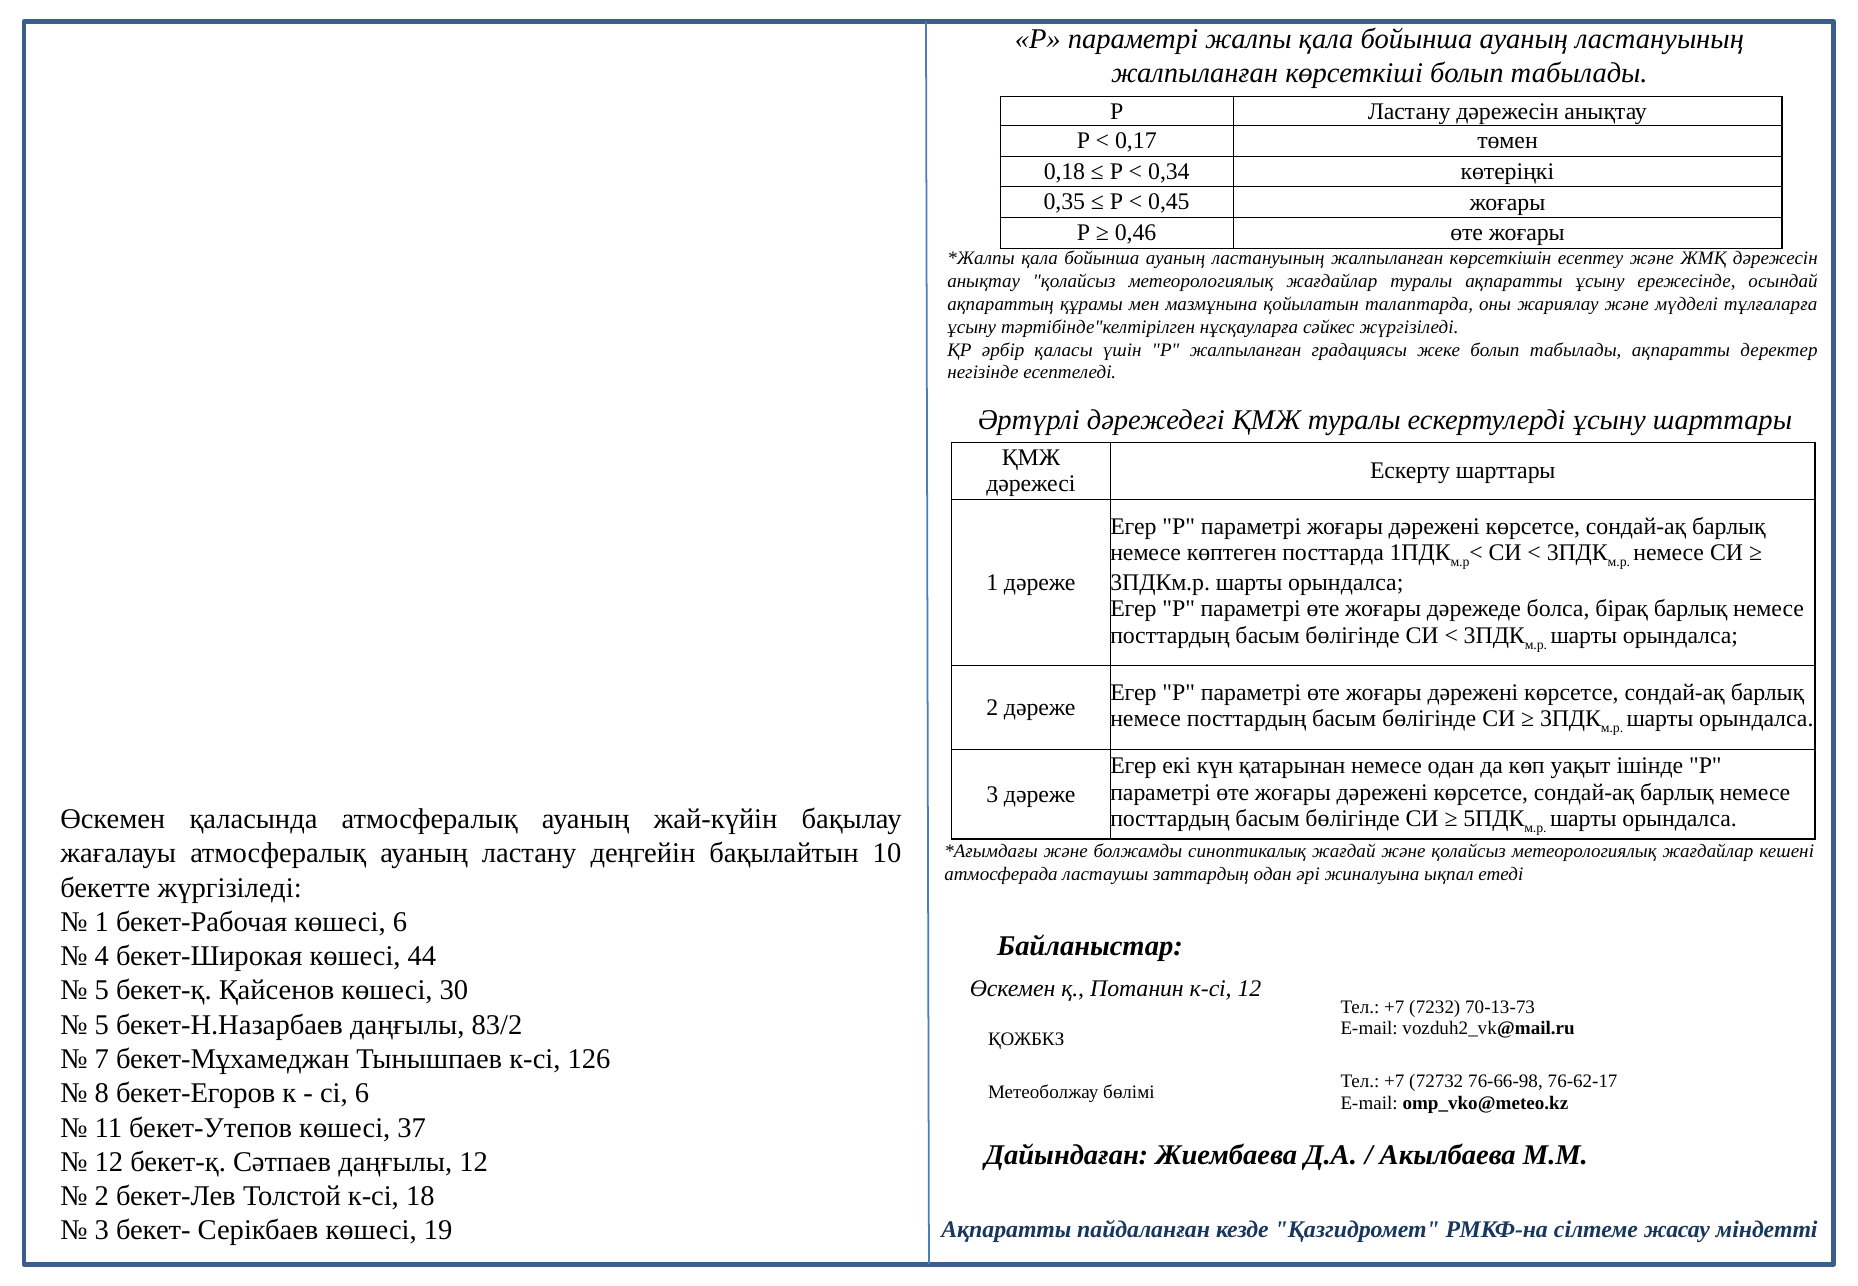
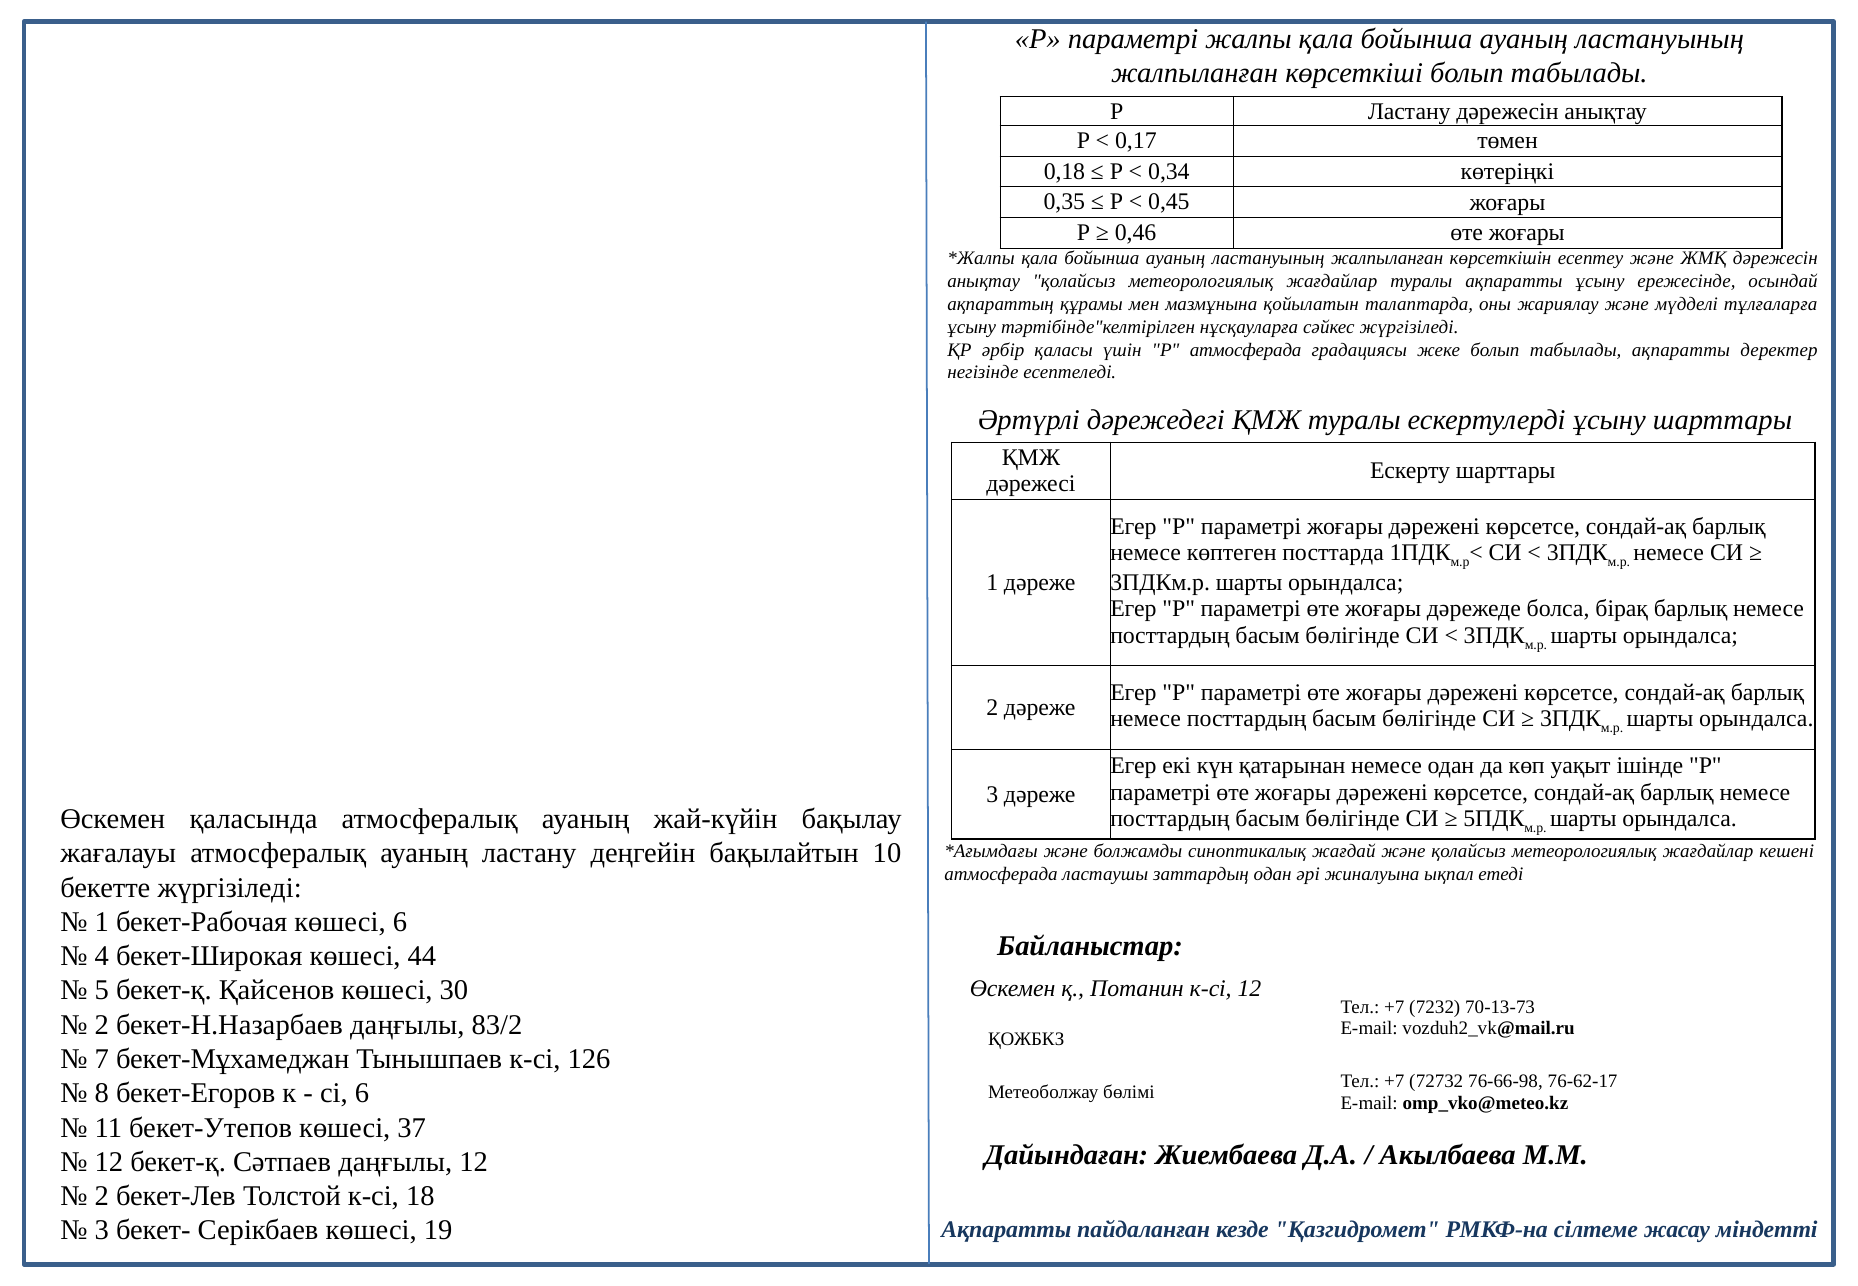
Р жалпыланған: жалпыланған -> атмосферада (1246, 350)
5: 5 -> 2 (102, 1025)
